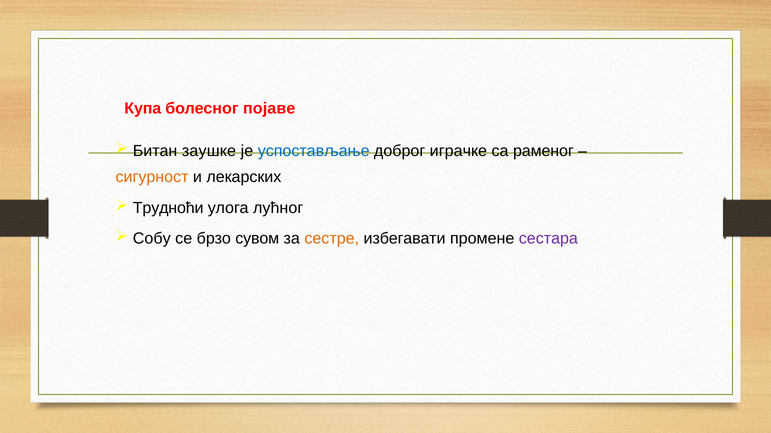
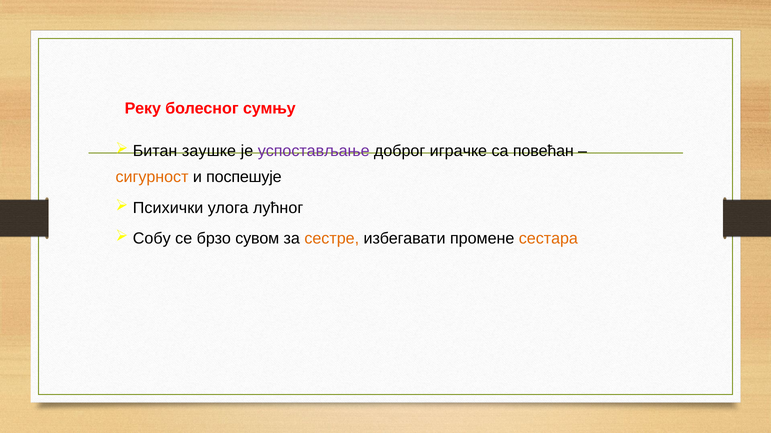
Купа: Купа -> Реку (143, 108)
појаве: појаве -> сумњу (269, 108)
успостављање colour: blue -> purple (314, 151)
раменог: раменог -> повећан (543, 151)
лекарских: лекарских -> поспешује (244, 177)
Трудноћи: Трудноћи -> Психички (168, 208)
сестара colour: purple -> orange (548, 239)
